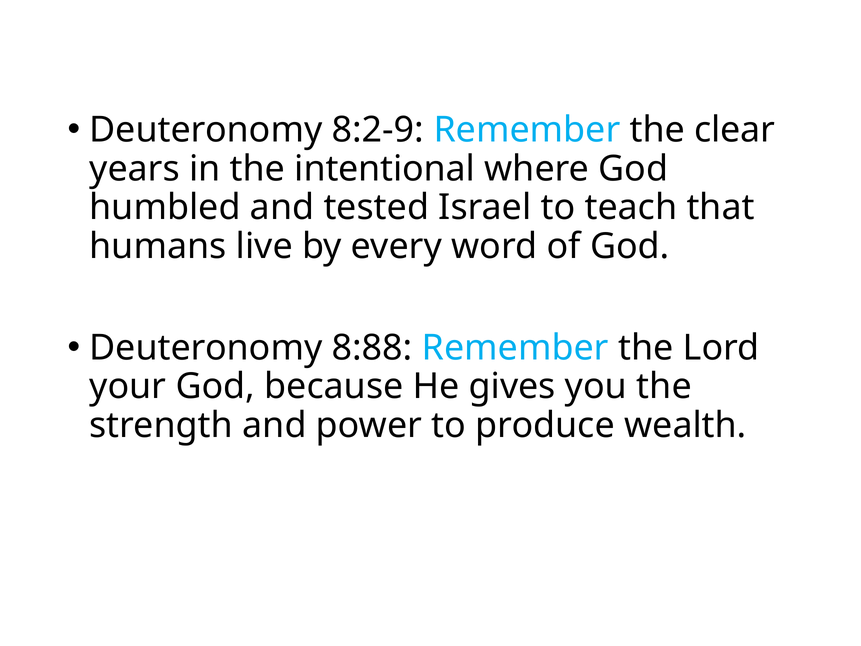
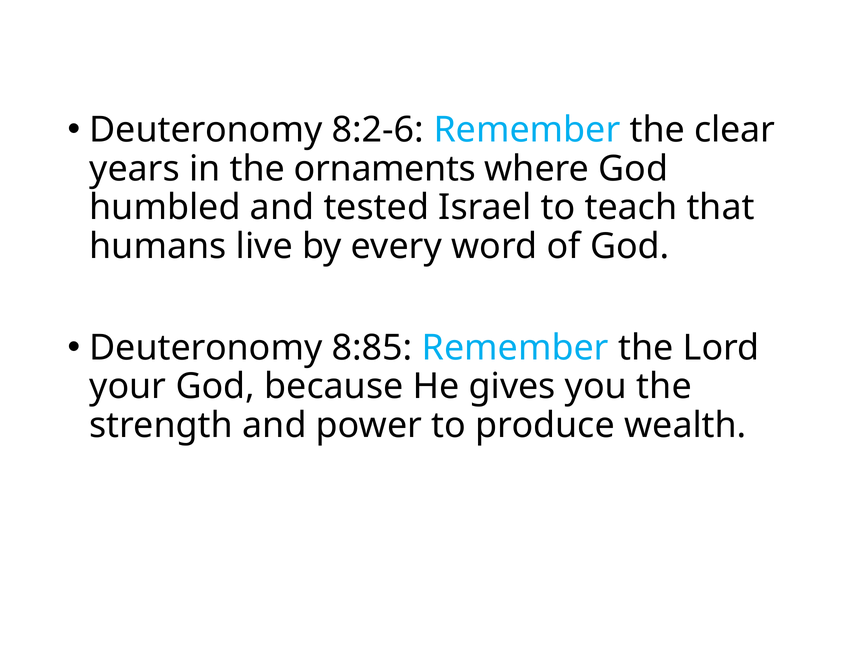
8:2-9: 8:2-9 -> 8:2-6 (378, 130)
intentional: intentional -> ornaments (385, 169)
8:88: 8:88 -> 8:85 (372, 348)
